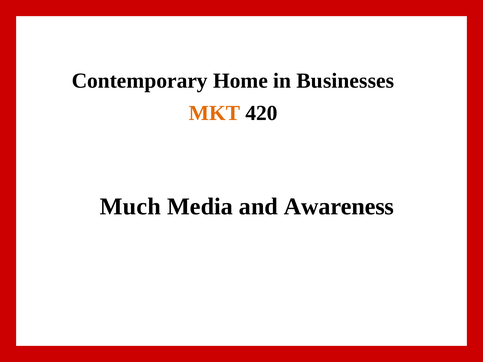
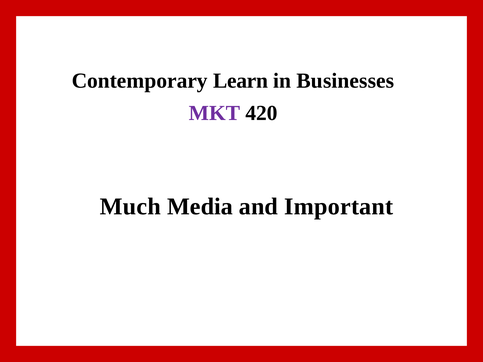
Home: Home -> Learn (241, 81)
MKT colour: orange -> purple (214, 113)
Awareness: Awareness -> Important (339, 207)
